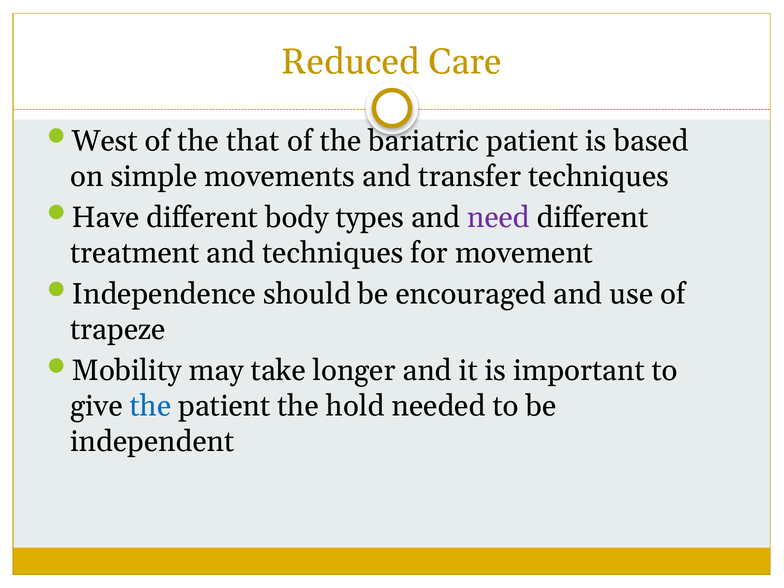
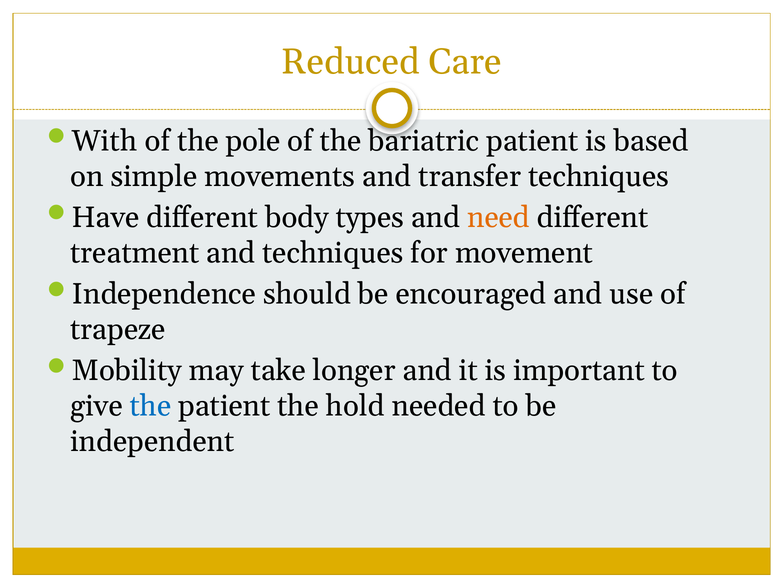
West: West -> With (105, 141)
that: that -> pole (253, 141)
need colour: purple -> orange (499, 218)
